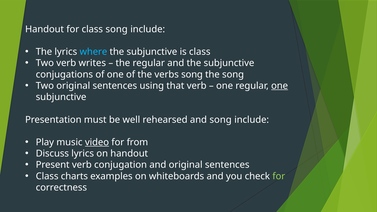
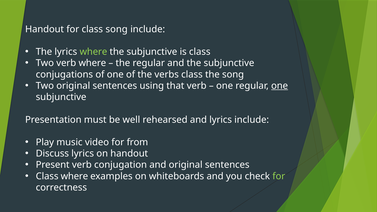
where colour: light blue -> light green (93, 52)
verb writes: writes -> where (92, 63)
verbs song: song -> class (192, 74)
and song: song -> lyrics (221, 120)
video underline: present -> none (97, 142)
Class charts: charts -> where (74, 176)
